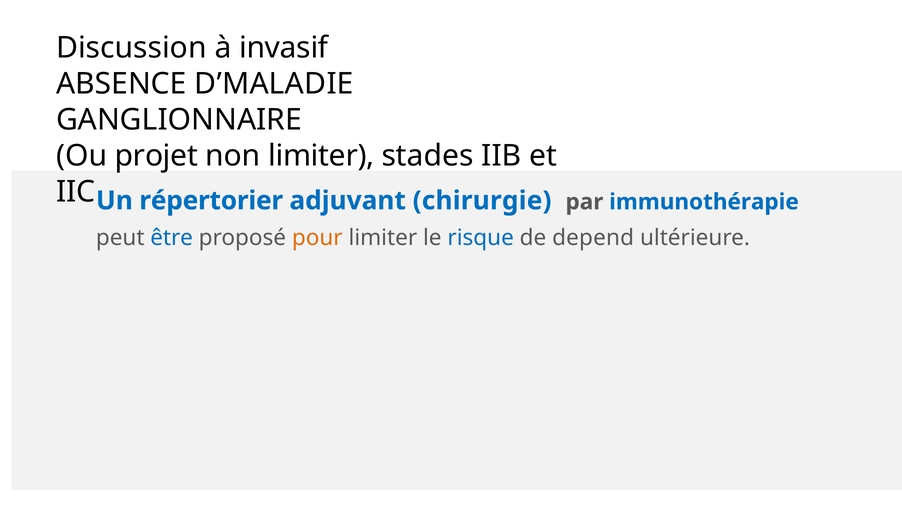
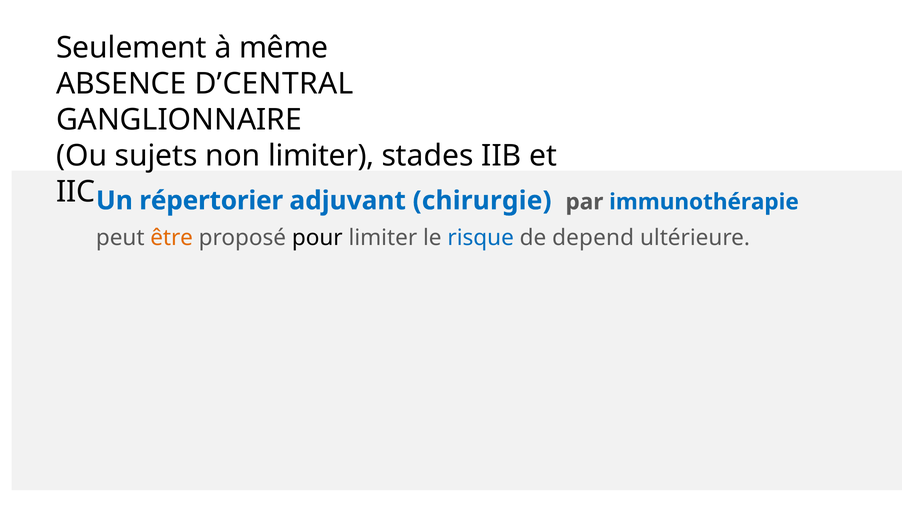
Discussion: Discussion -> Seulement (131, 48)
invasif: invasif -> même (284, 48)
D’MALADIE: D’MALADIE -> D’CENTRAL (274, 84)
projet: projet -> sujets (156, 156)
être colour: blue -> orange (172, 238)
pour colour: orange -> black (317, 238)
